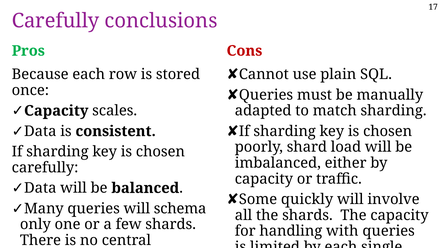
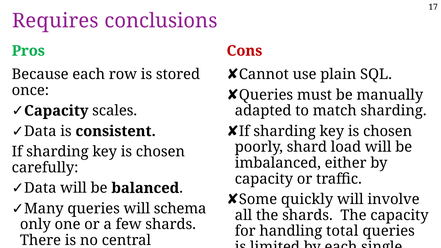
Carefully: Carefully -> Requires (55, 21)
with: with -> total (342, 231)
